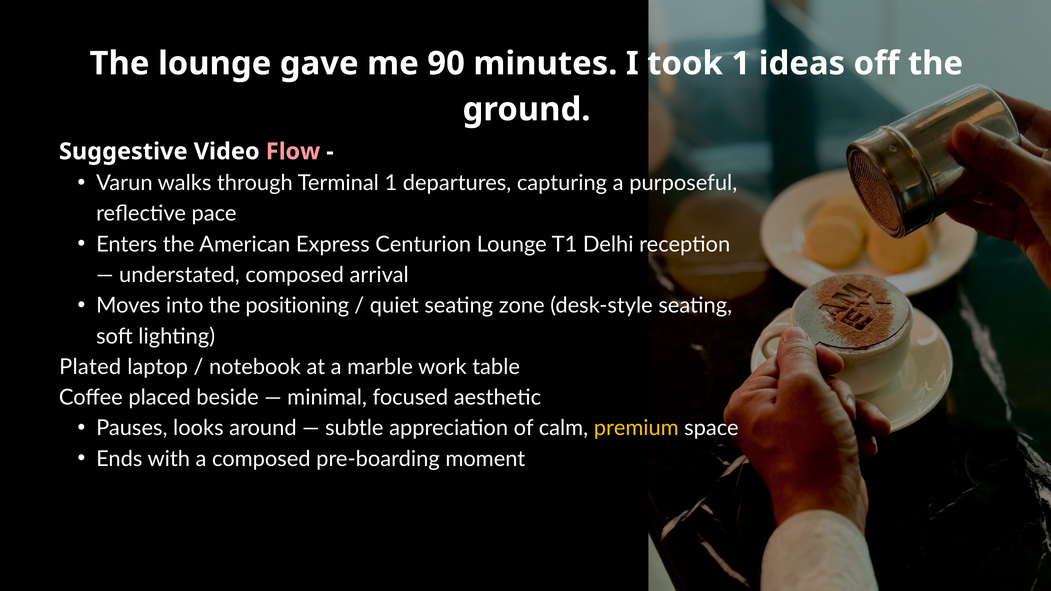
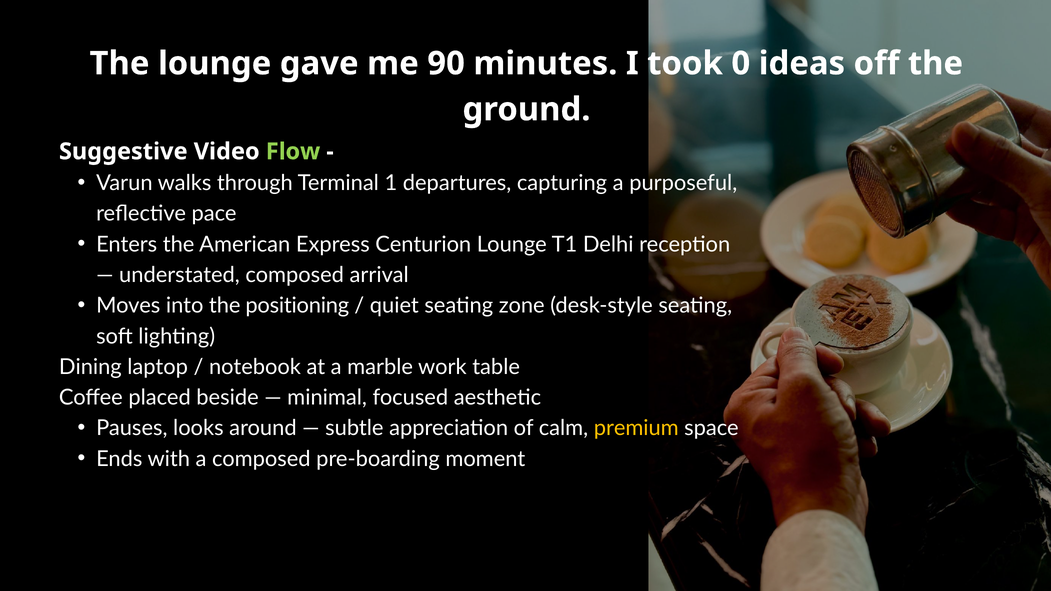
took 1: 1 -> 0 (741, 64)
Flow colour: pink -> light green (293, 152)
Plated: Plated -> Dining (90, 367)
